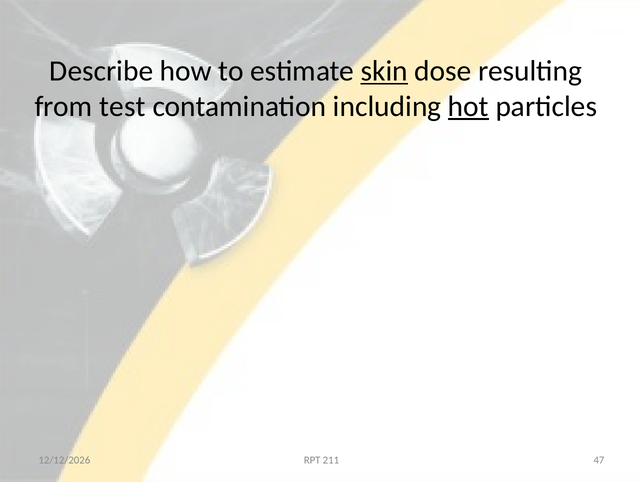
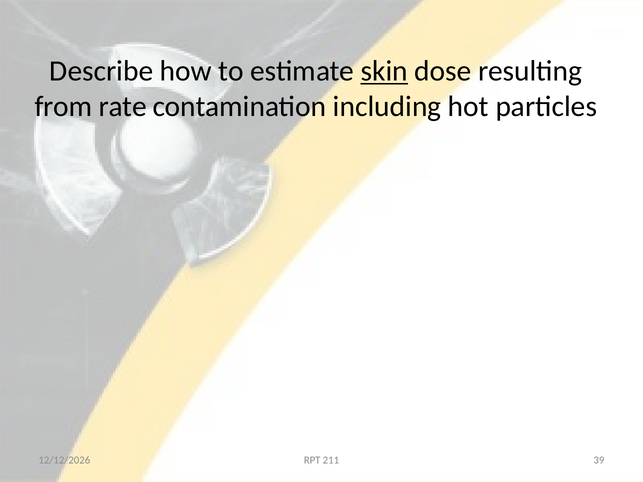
test: test -> rate (123, 107)
hot underline: present -> none (468, 107)
47: 47 -> 39 (599, 460)
